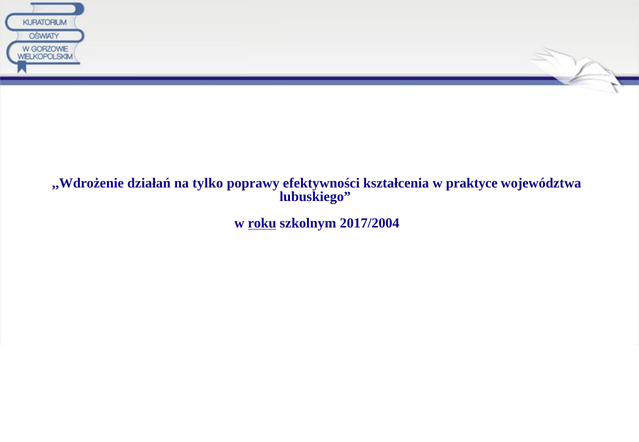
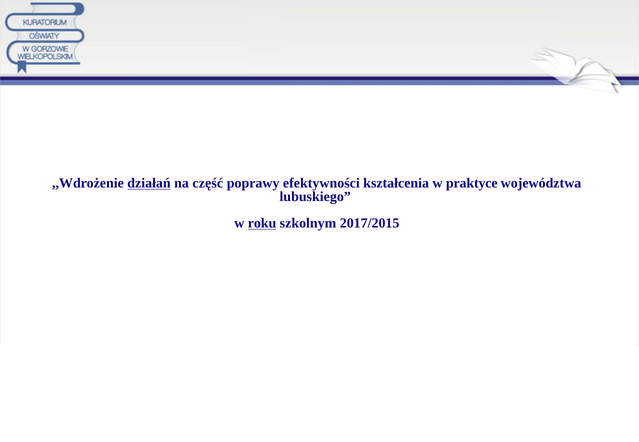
działań underline: none -> present (149, 183)
tylko: tylko -> część (208, 183)
2017/2004: 2017/2004 -> 2017/2015 (370, 223)
